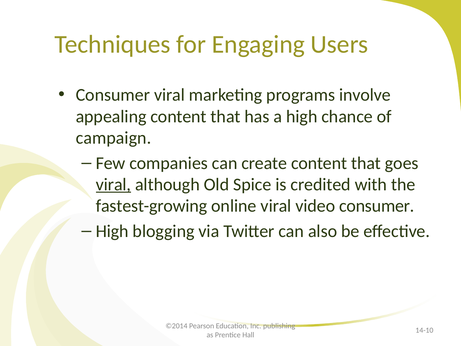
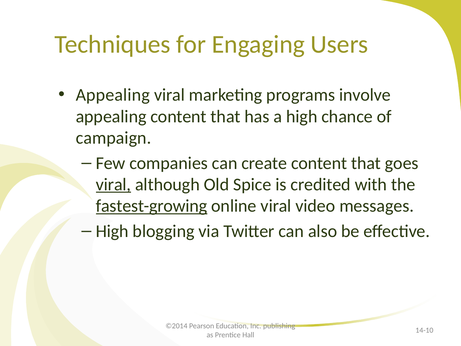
Consumer: Consumer -> Appealing (113, 95)
fastest-growing underline: none -> present (152, 206)
video consumer: consumer -> messages (377, 206)
